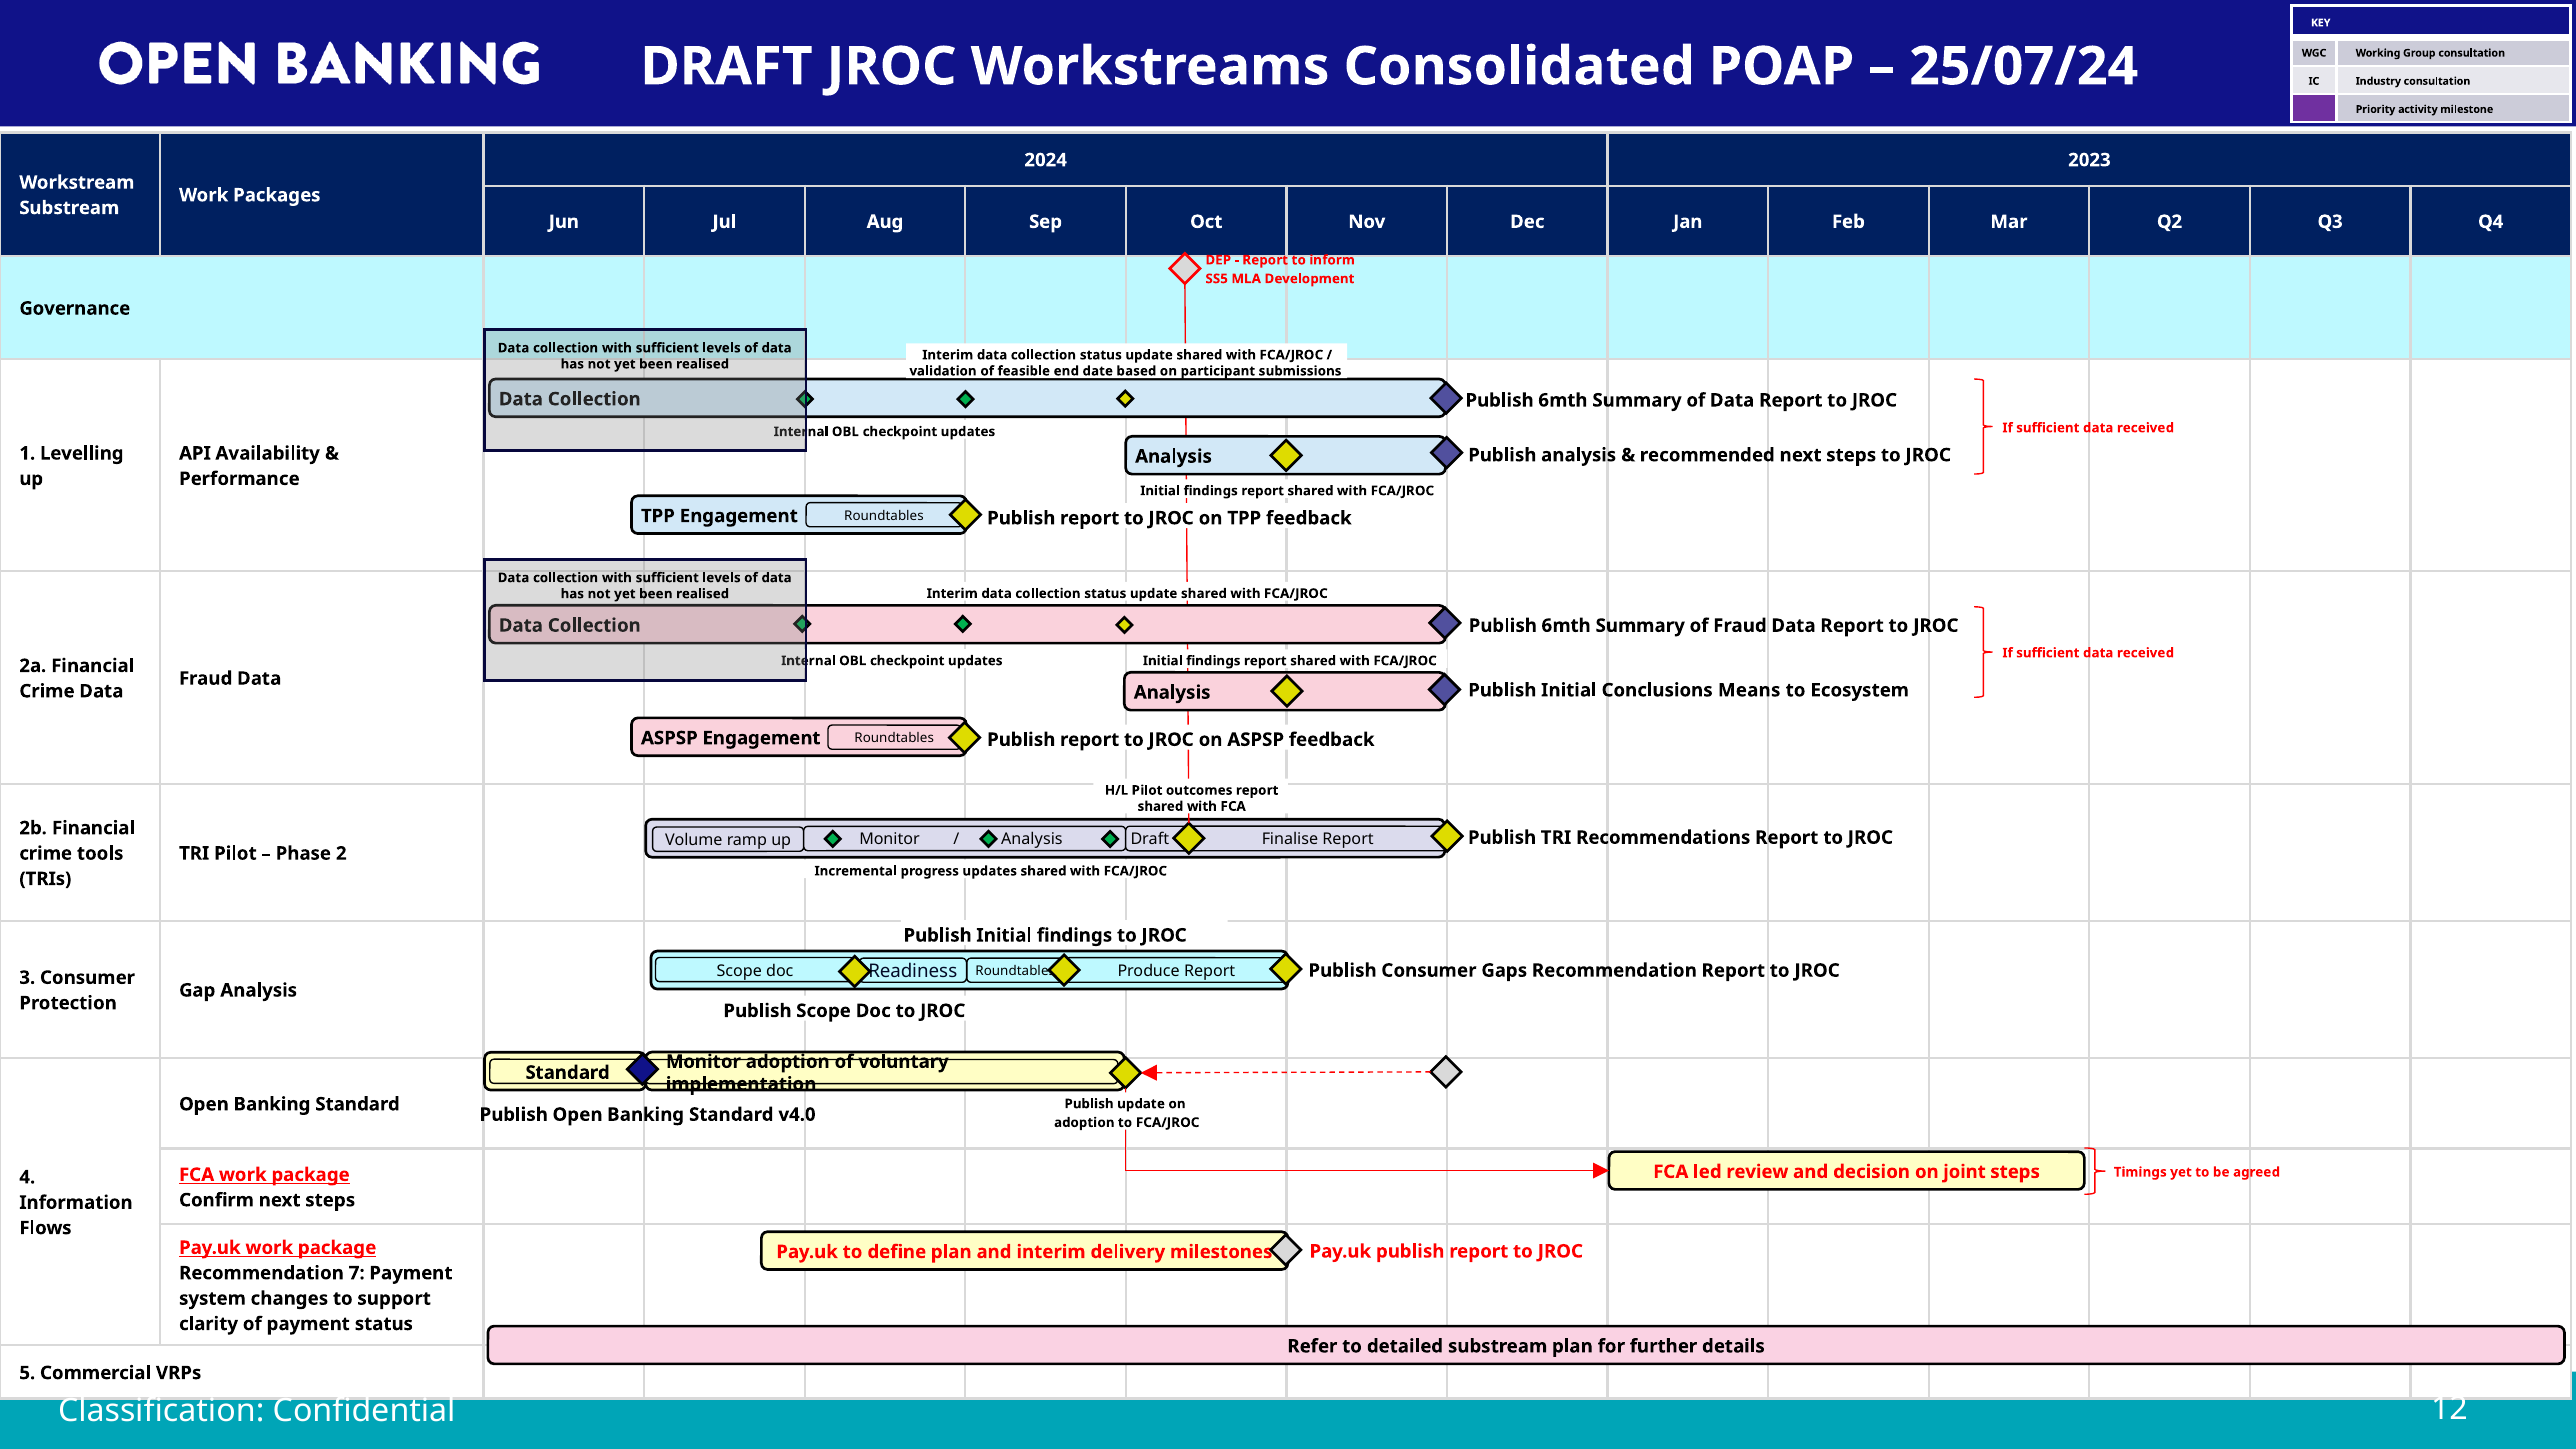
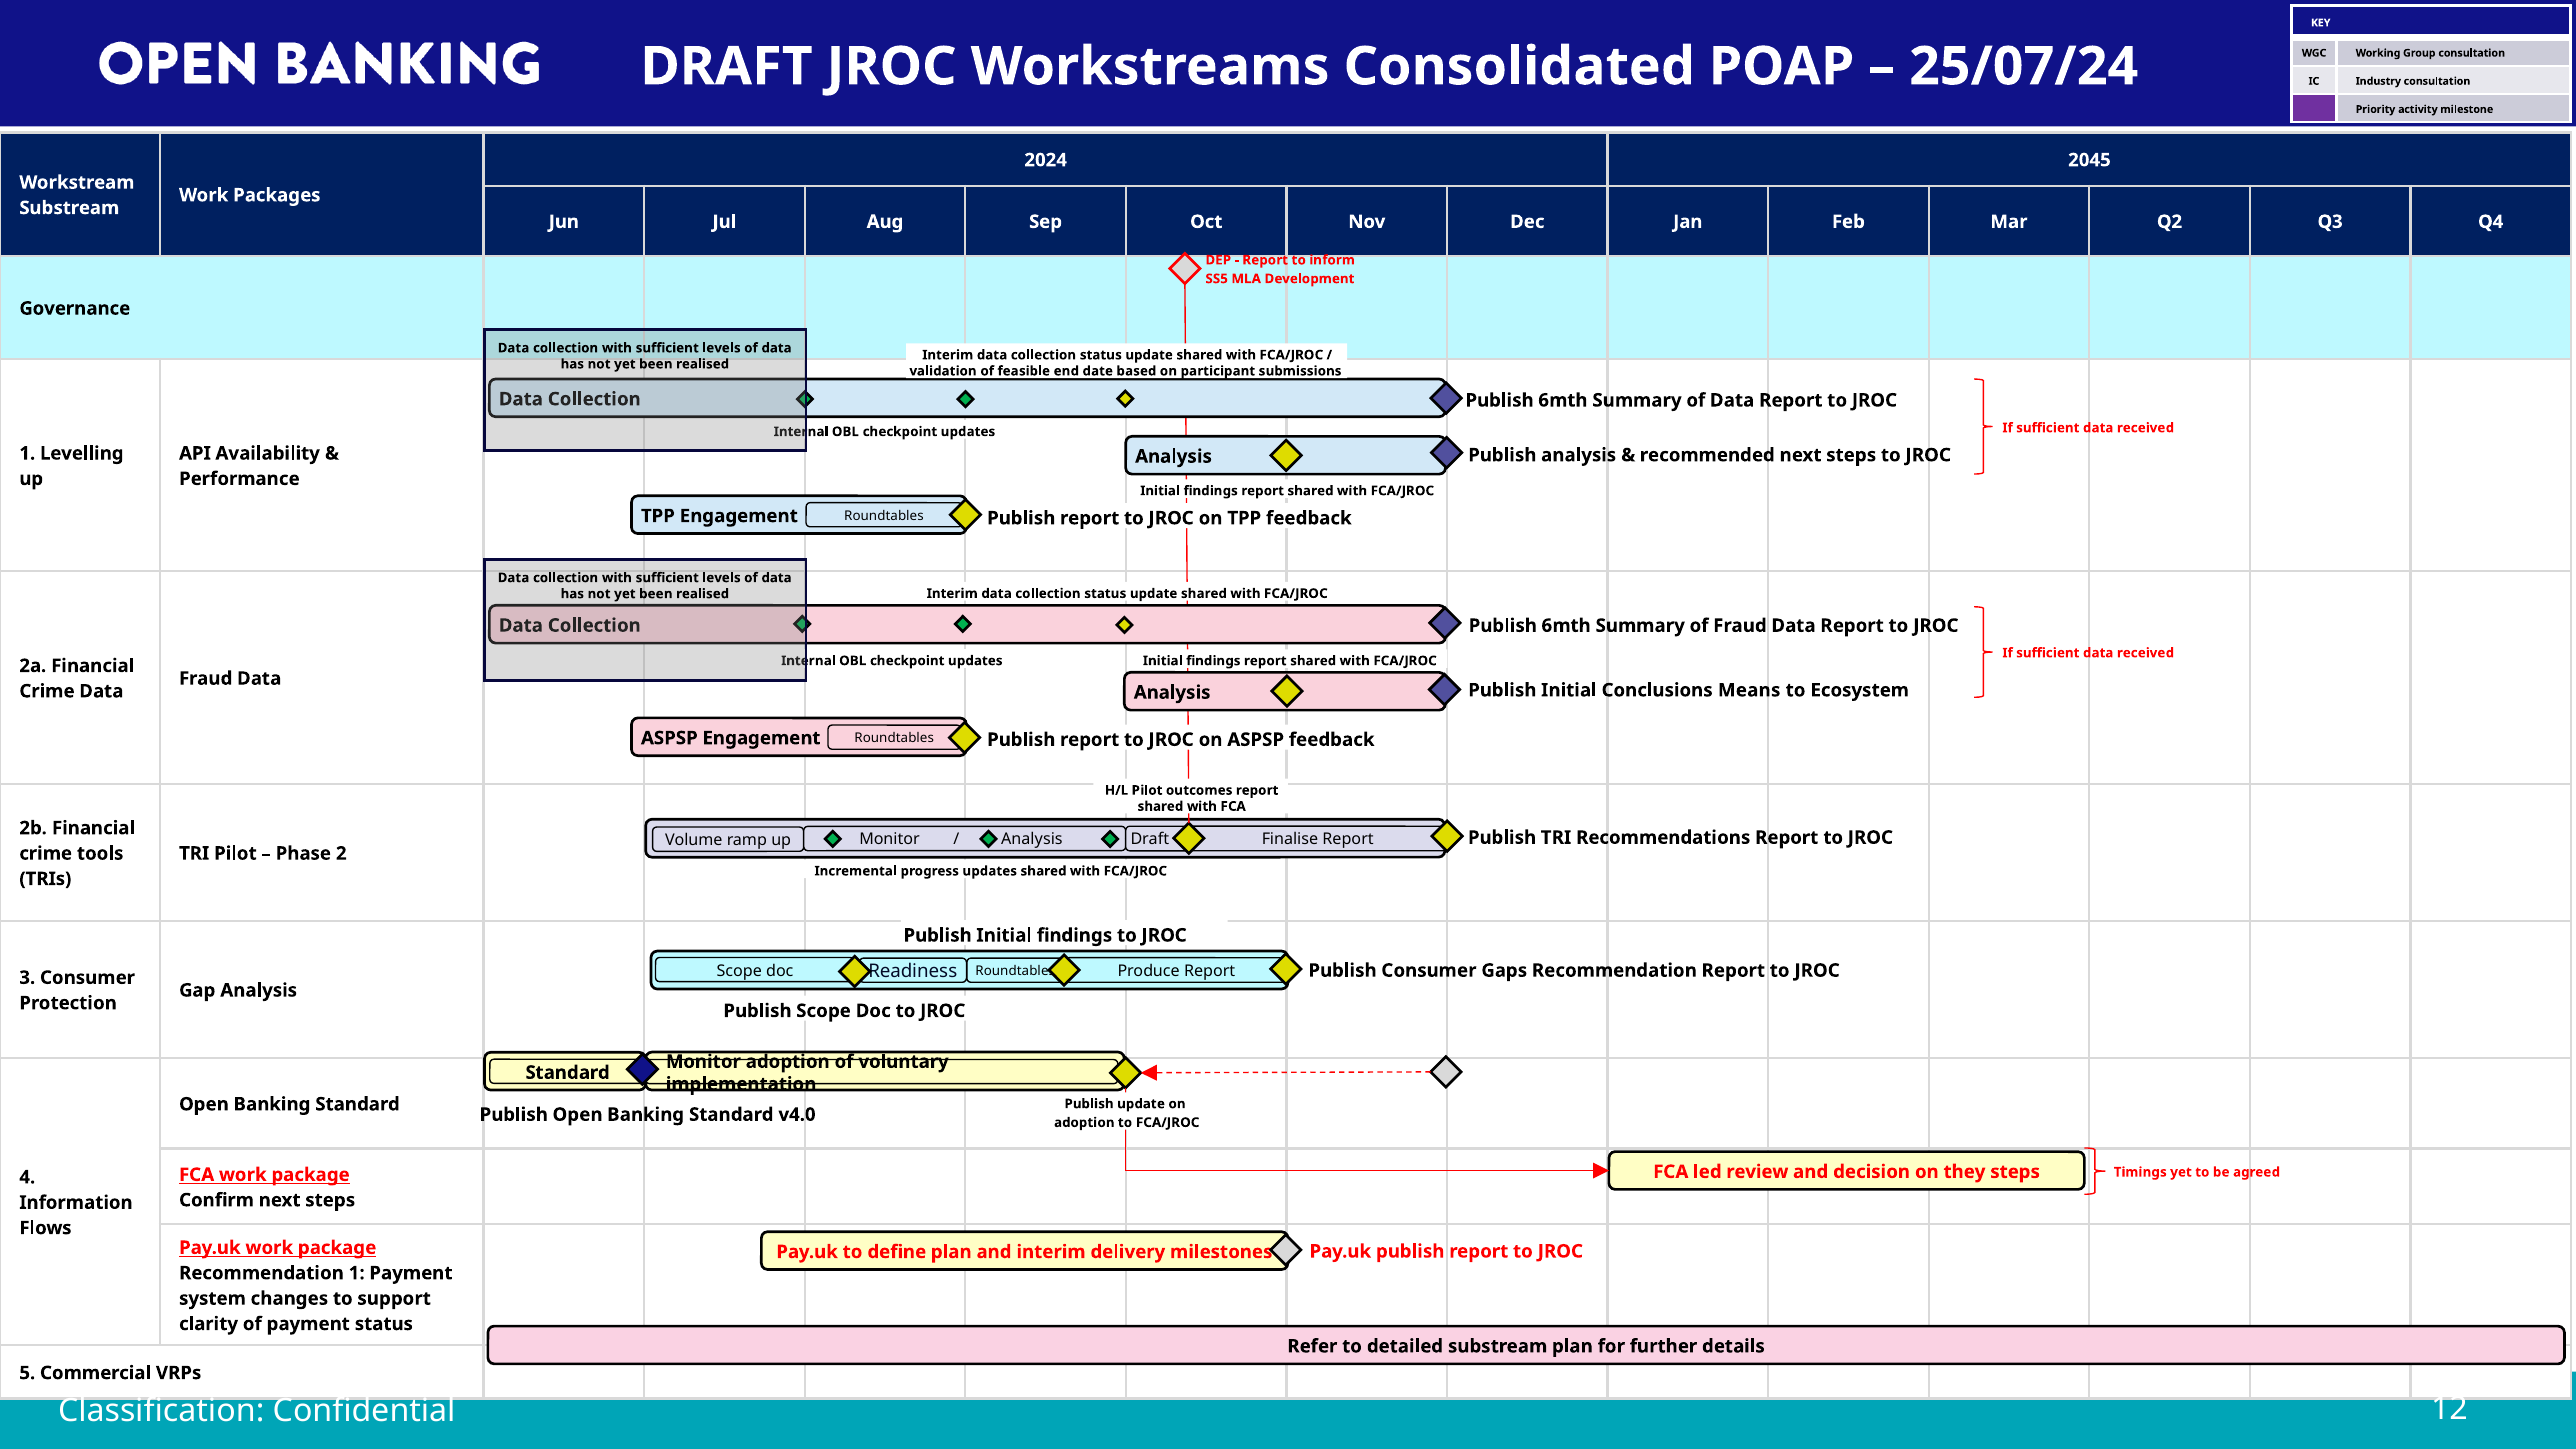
2023: 2023 -> 2045 (2089, 160)
joint: joint -> they (1964, 1172)
Recommendation 7: 7 -> 1 (357, 1273)
